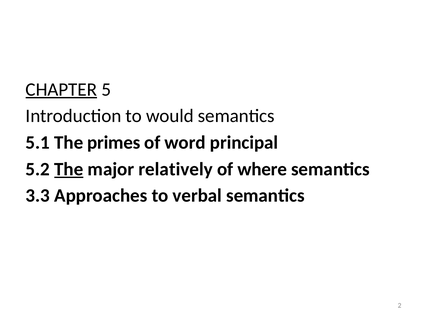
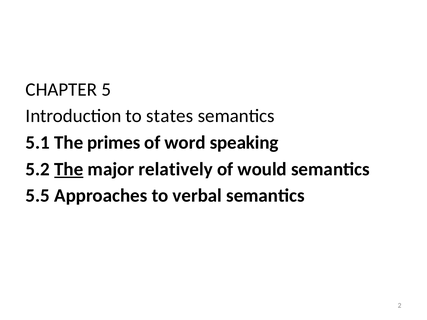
CHAPTER underline: present -> none (61, 90)
would: would -> states (170, 116)
principal: principal -> speaking (244, 143)
where: where -> would (262, 169)
3.3: 3.3 -> 5.5 (38, 196)
